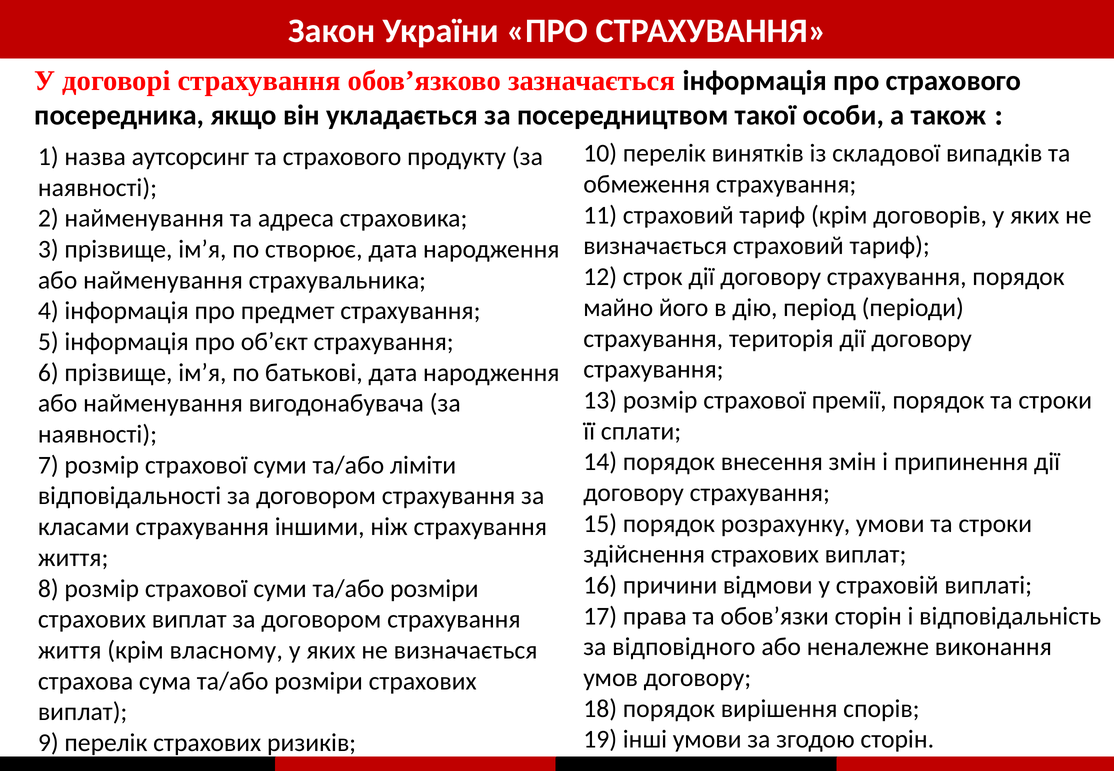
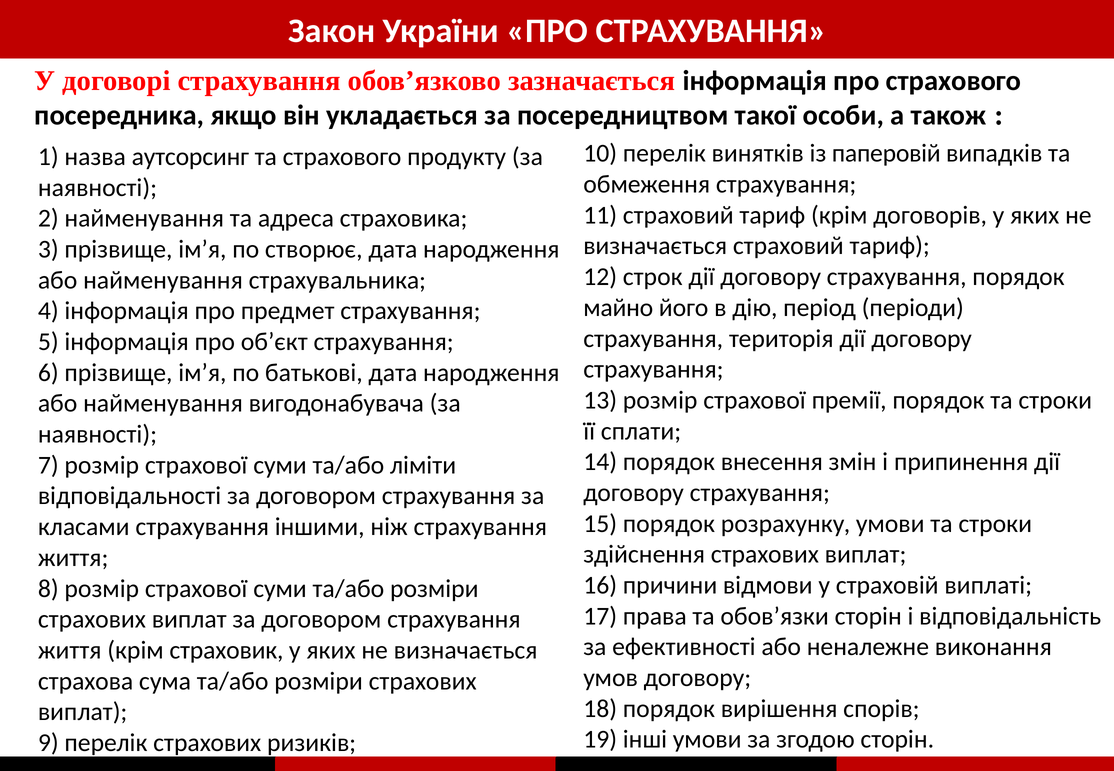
складової: складової -> паперовій (886, 154)
відповідного: відповідного -> ефективності (684, 647)
власному: власному -> страховик (226, 650)
